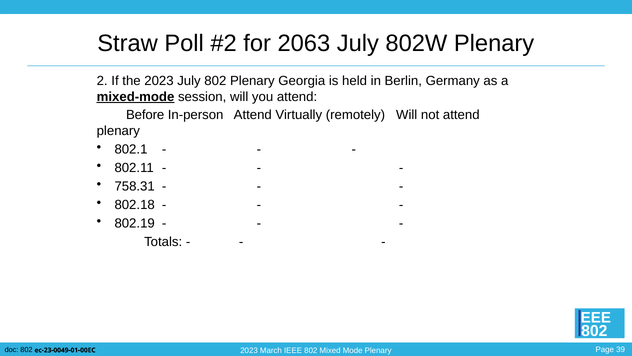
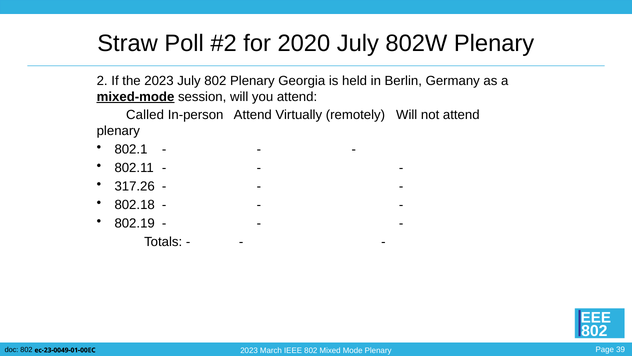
2063: 2063 -> 2020 (304, 43)
Before: Before -> Called (145, 115)
758.31: 758.31 -> 317.26 (135, 186)
